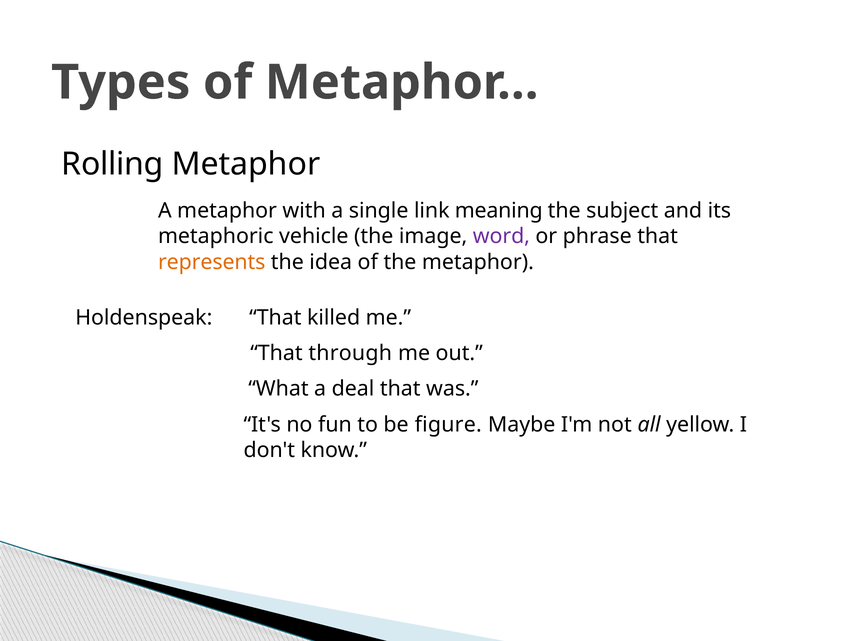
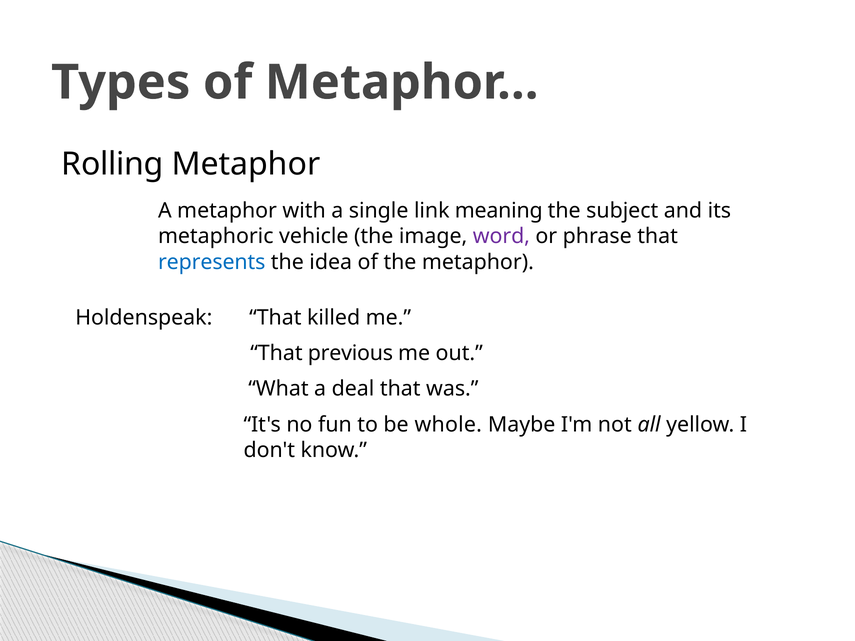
represents colour: orange -> blue (212, 262)
through: through -> previous (350, 353)
figure: figure -> whole (448, 425)
